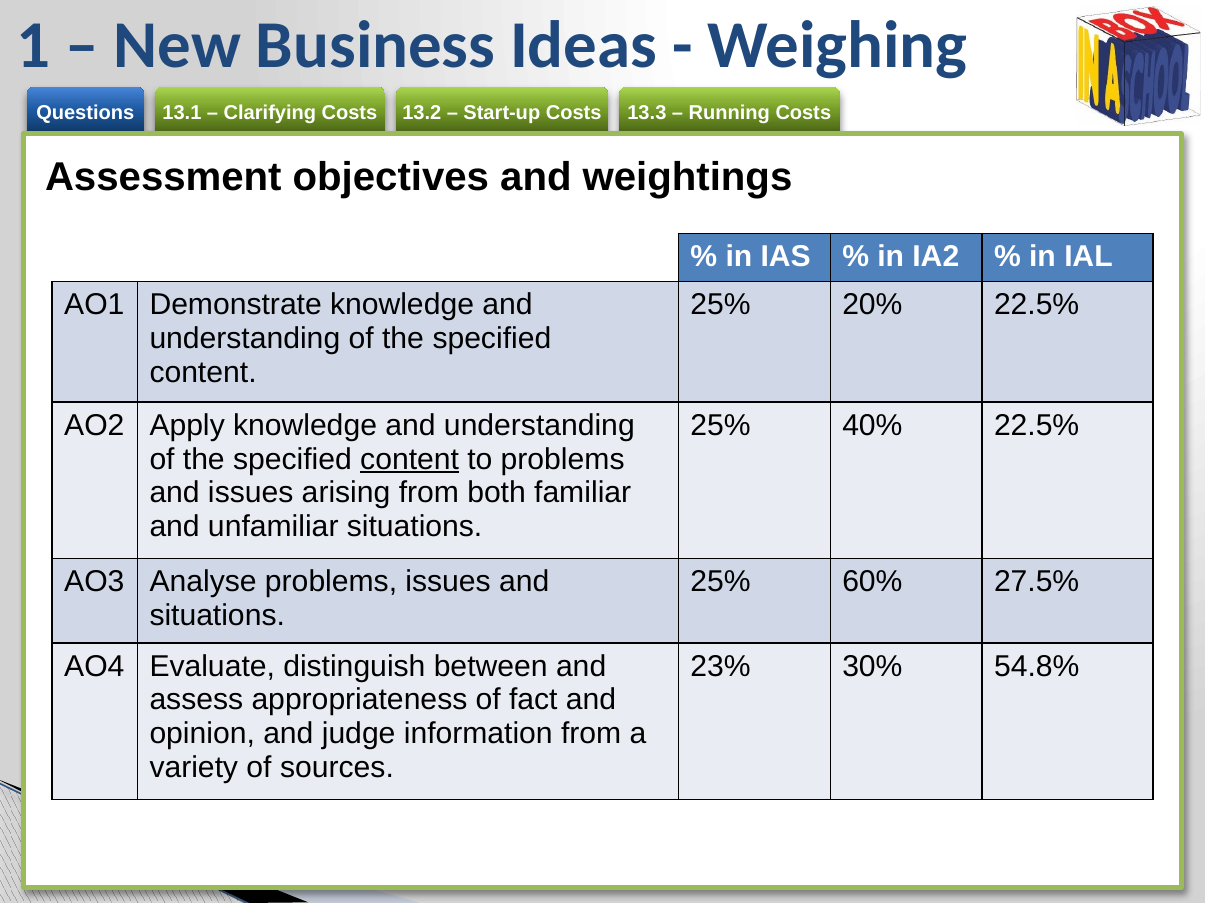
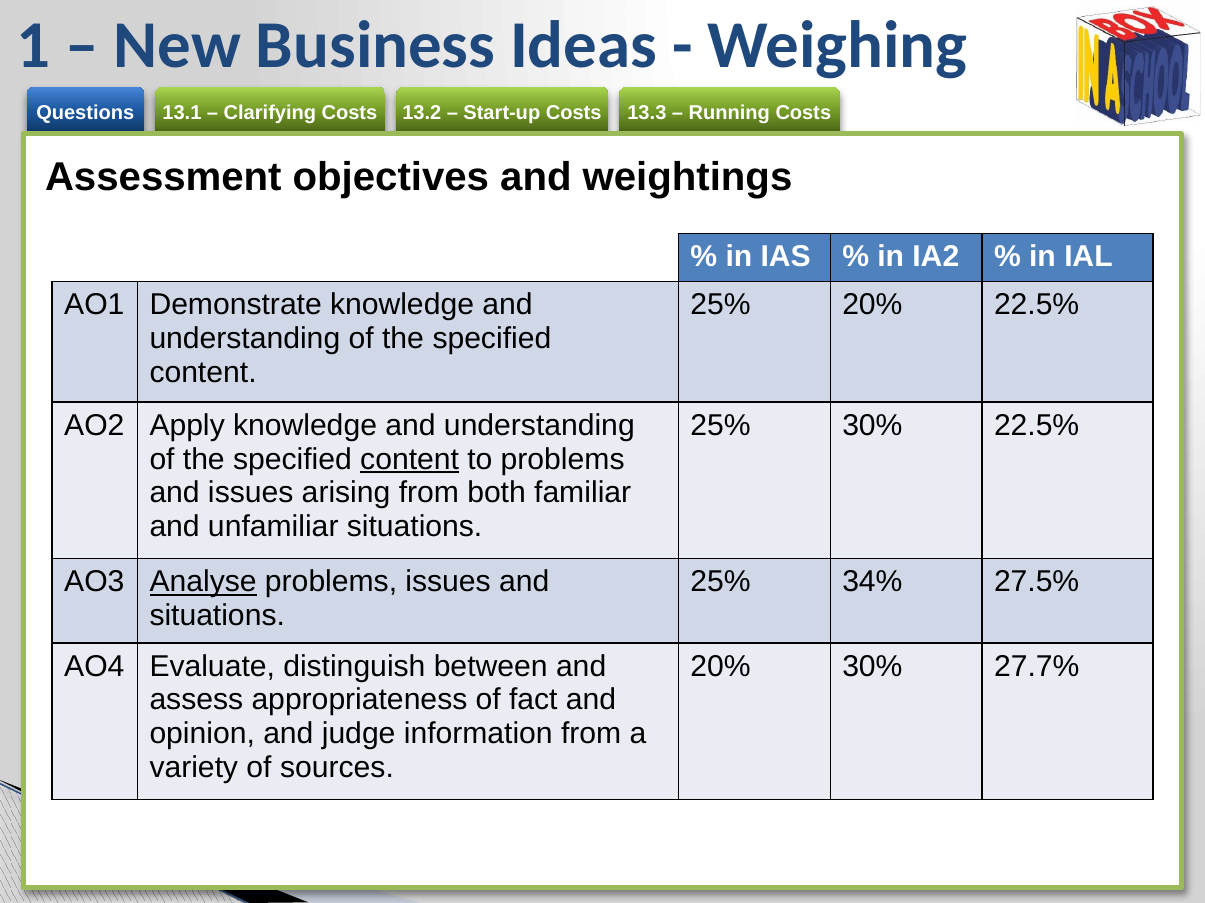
25% 40%: 40% -> 30% (872, 426)
Analyse underline: none -> present (203, 583)
60%: 60% -> 34% (872, 583)
23%: 23% -> 20% (721, 667)
54.8%: 54.8% -> 27.7% (1037, 667)
